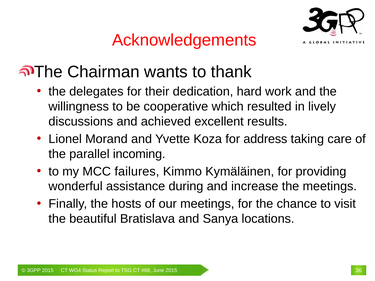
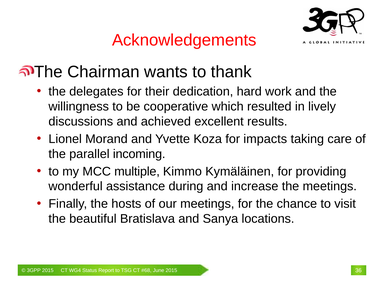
address: address -> impacts (265, 139)
failures: failures -> multiple (137, 172)
